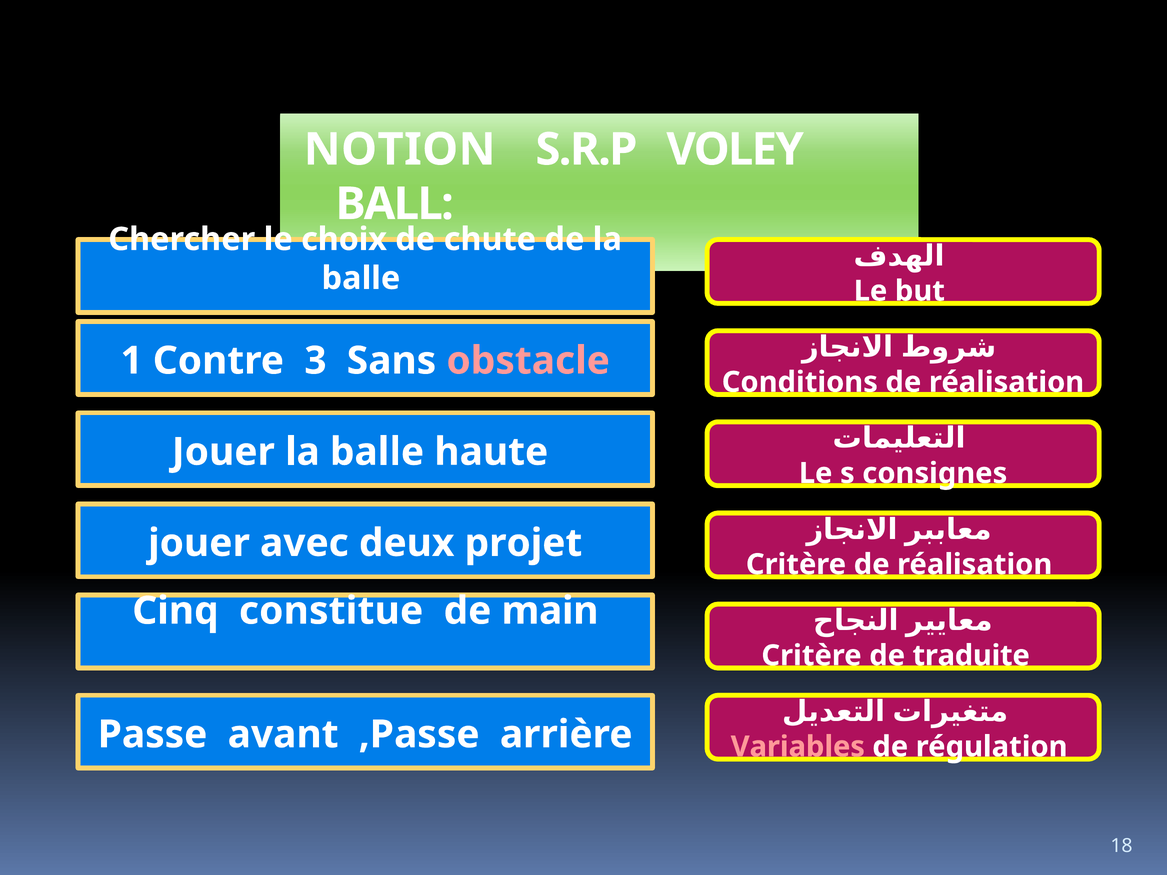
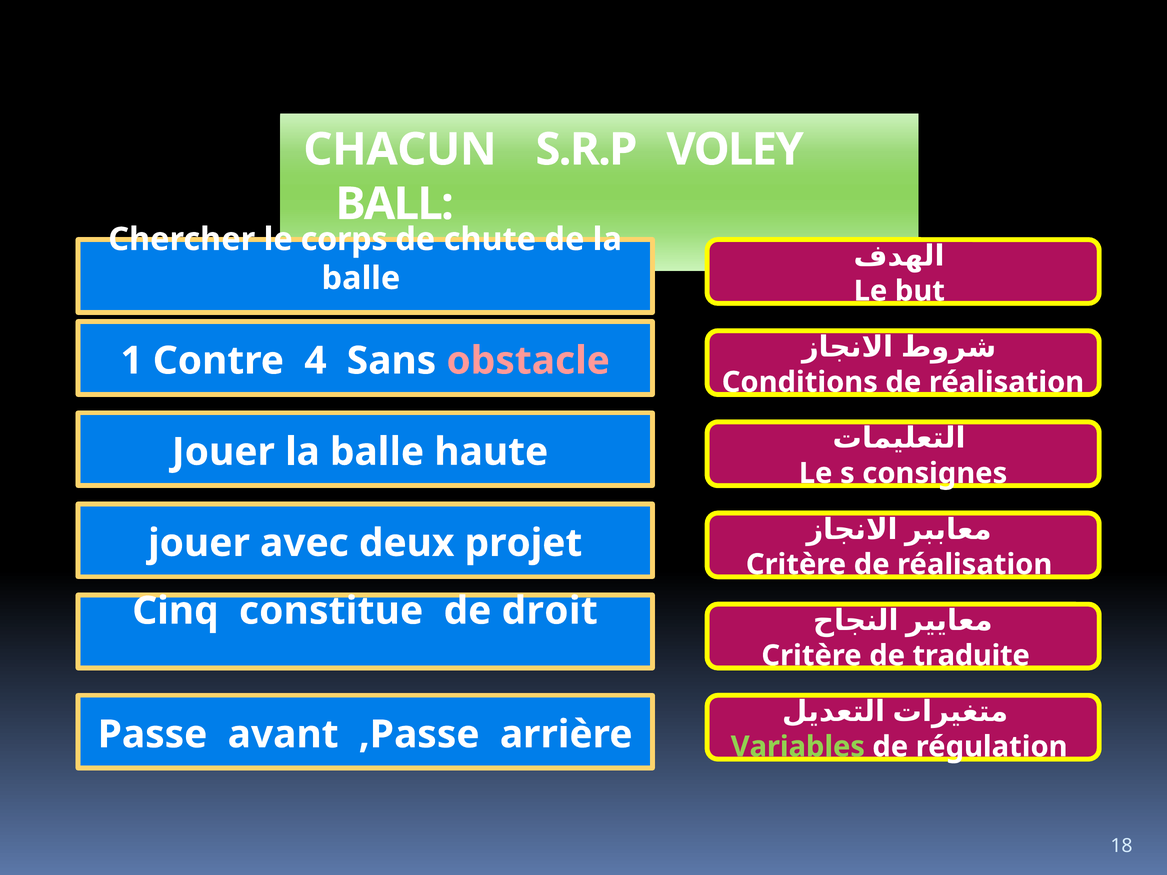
NOTION: NOTION -> CHACUN (400, 150)
choix: choix -> corps (344, 239)
3: 3 -> 4 (315, 361)
main: main -> droit (550, 611)
Variables colour: pink -> light green (798, 747)
